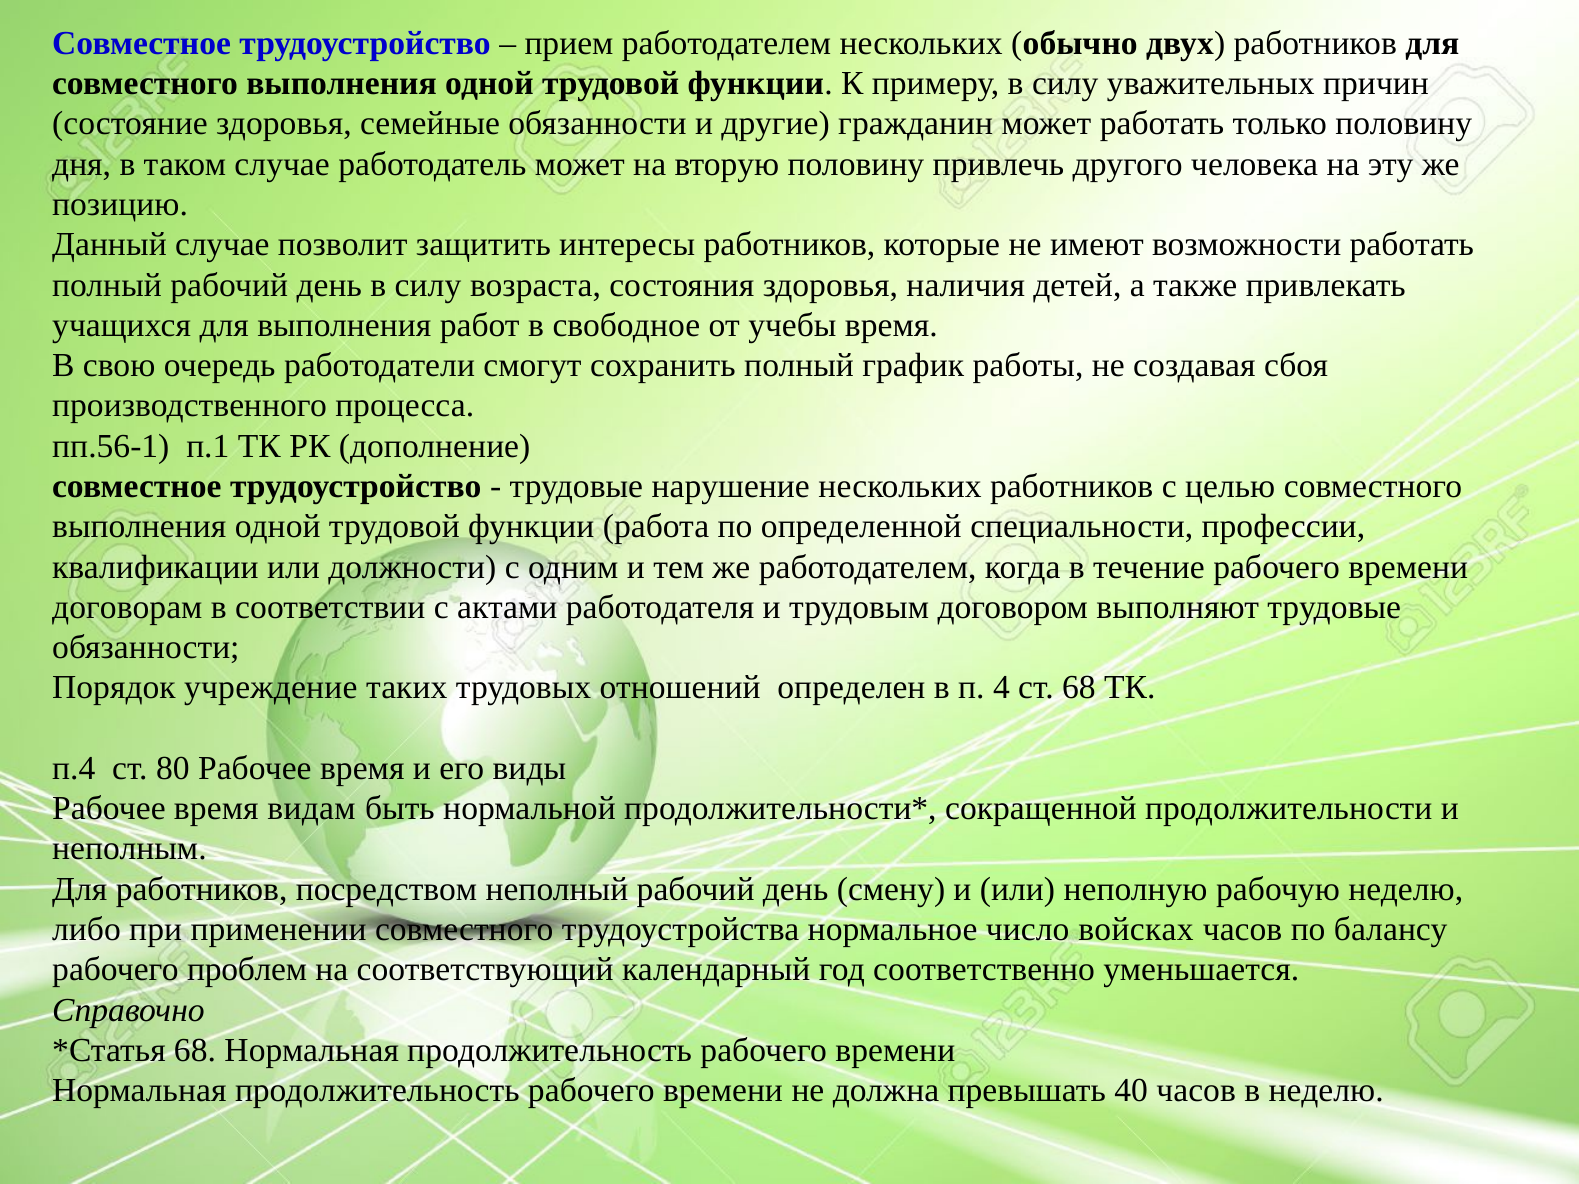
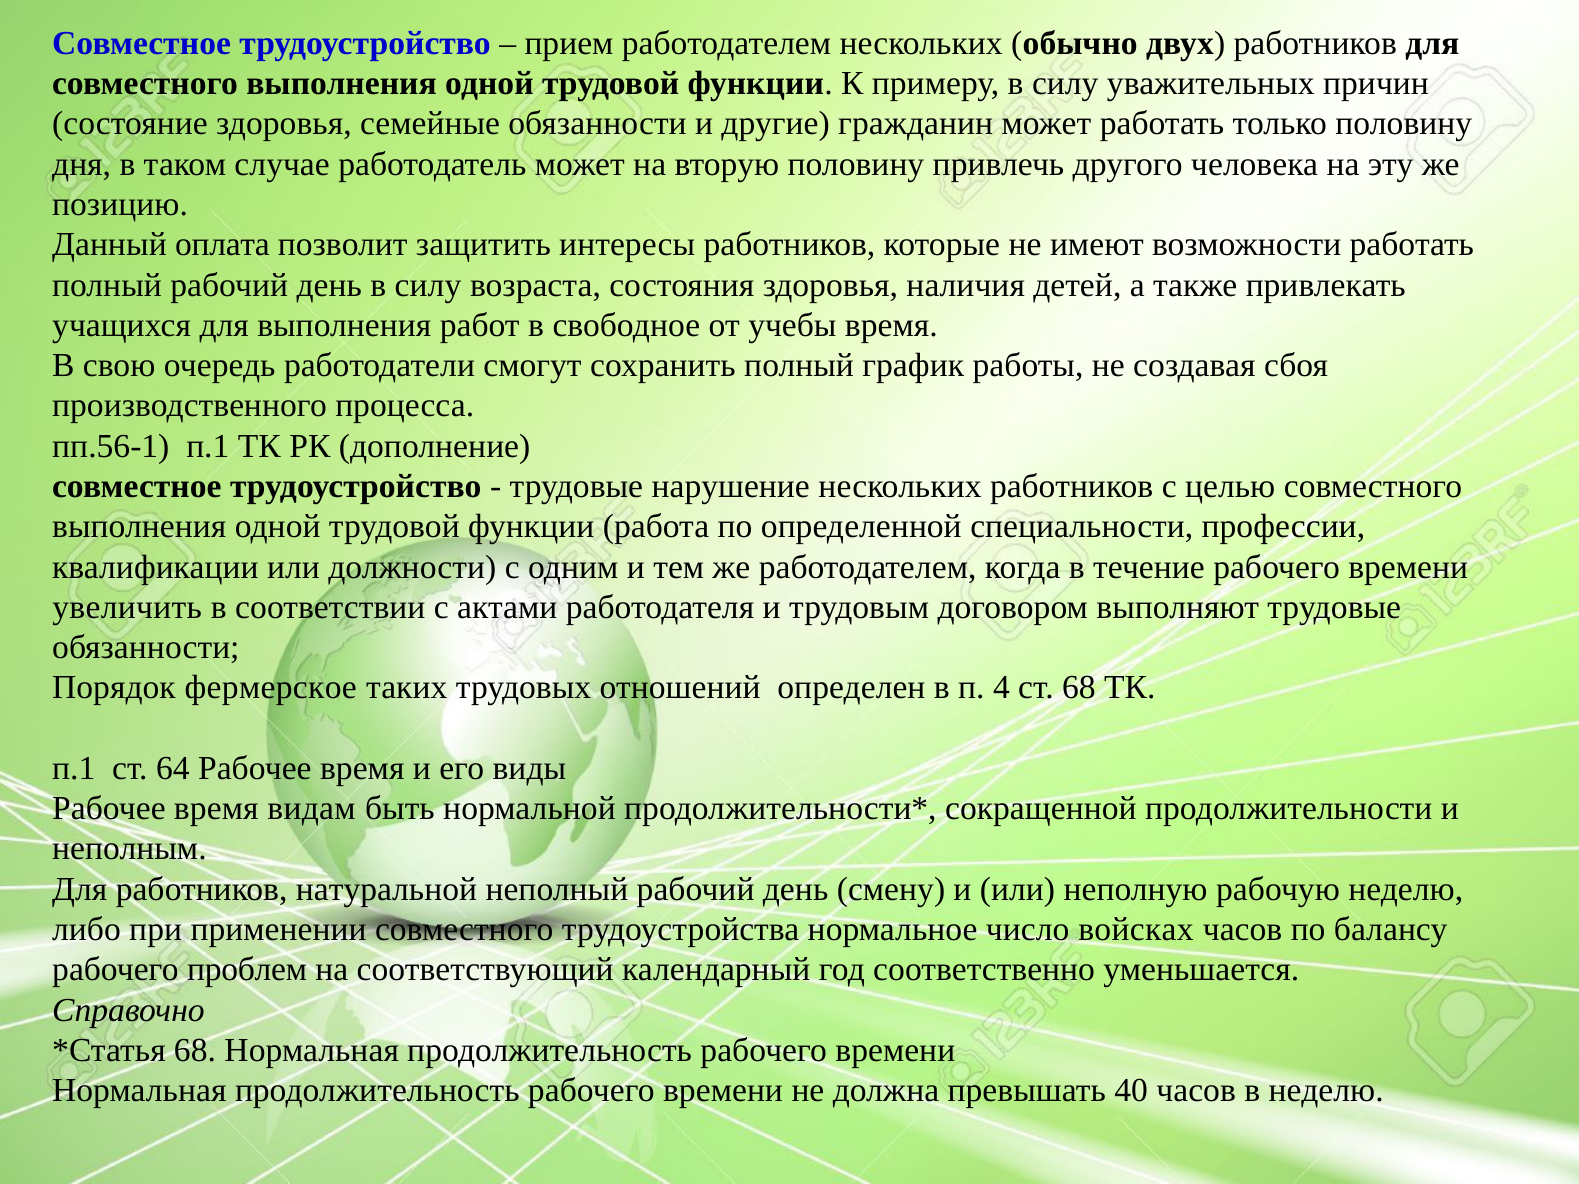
Данный случае: случае -> оплата (222, 245)
договорам: договорам -> увеличить (127, 607)
учреждение: учреждение -> фермерское (271, 688)
п.4: п.4 -> п.1 (74, 768)
80: 80 -> 64 (173, 768)
посредством: посредством -> натуральной (386, 889)
